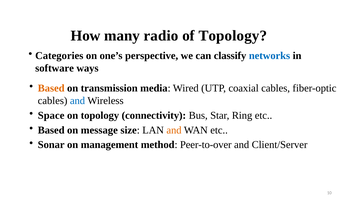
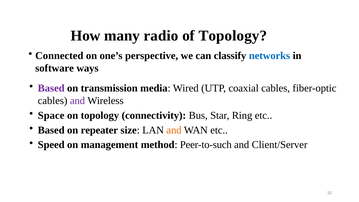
Categories: Categories -> Connected (59, 56)
Based colour: orange -> purple (51, 88)
and colour: blue -> purple (77, 101)
message: message -> repeater (99, 130)
Sonar: Sonar -> Speed (51, 145)
Peer-to-over: Peer-to-over -> Peer-to-such (206, 145)
